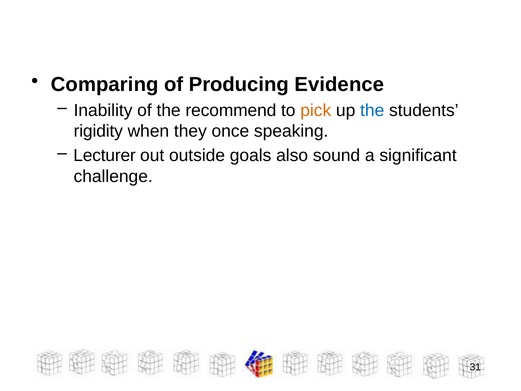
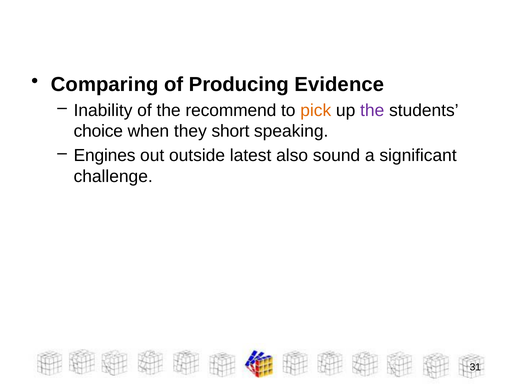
the colour: blue -> purple (372, 110)
rigidity: rigidity -> choice (98, 131)
once: once -> short (230, 131)
Lecturer: Lecturer -> Engines (105, 155)
goals: goals -> latest (251, 155)
